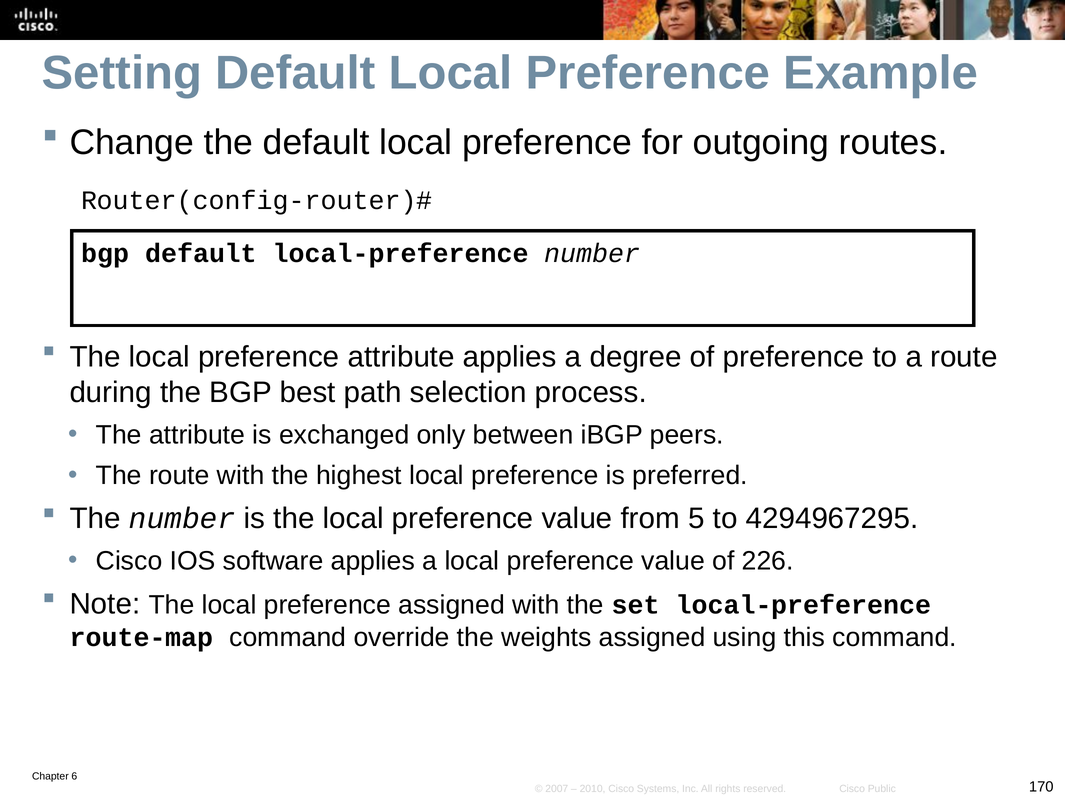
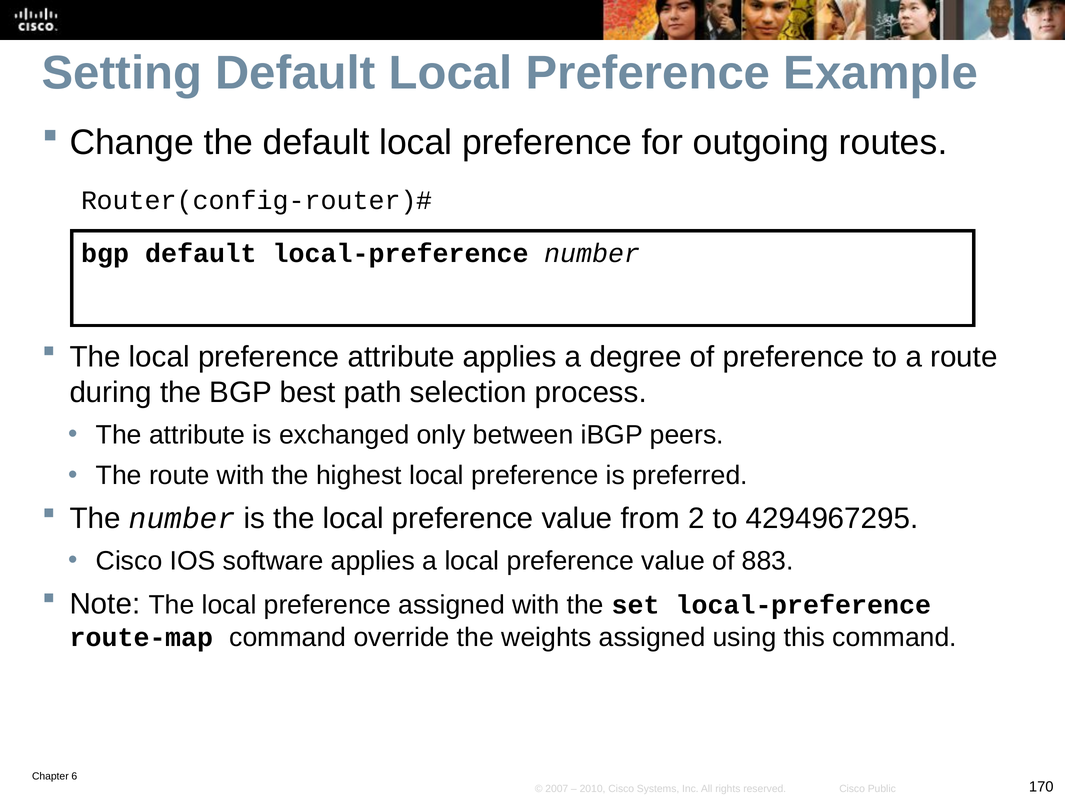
5: 5 -> 2 (696, 518)
226: 226 -> 883 (768, 561)
